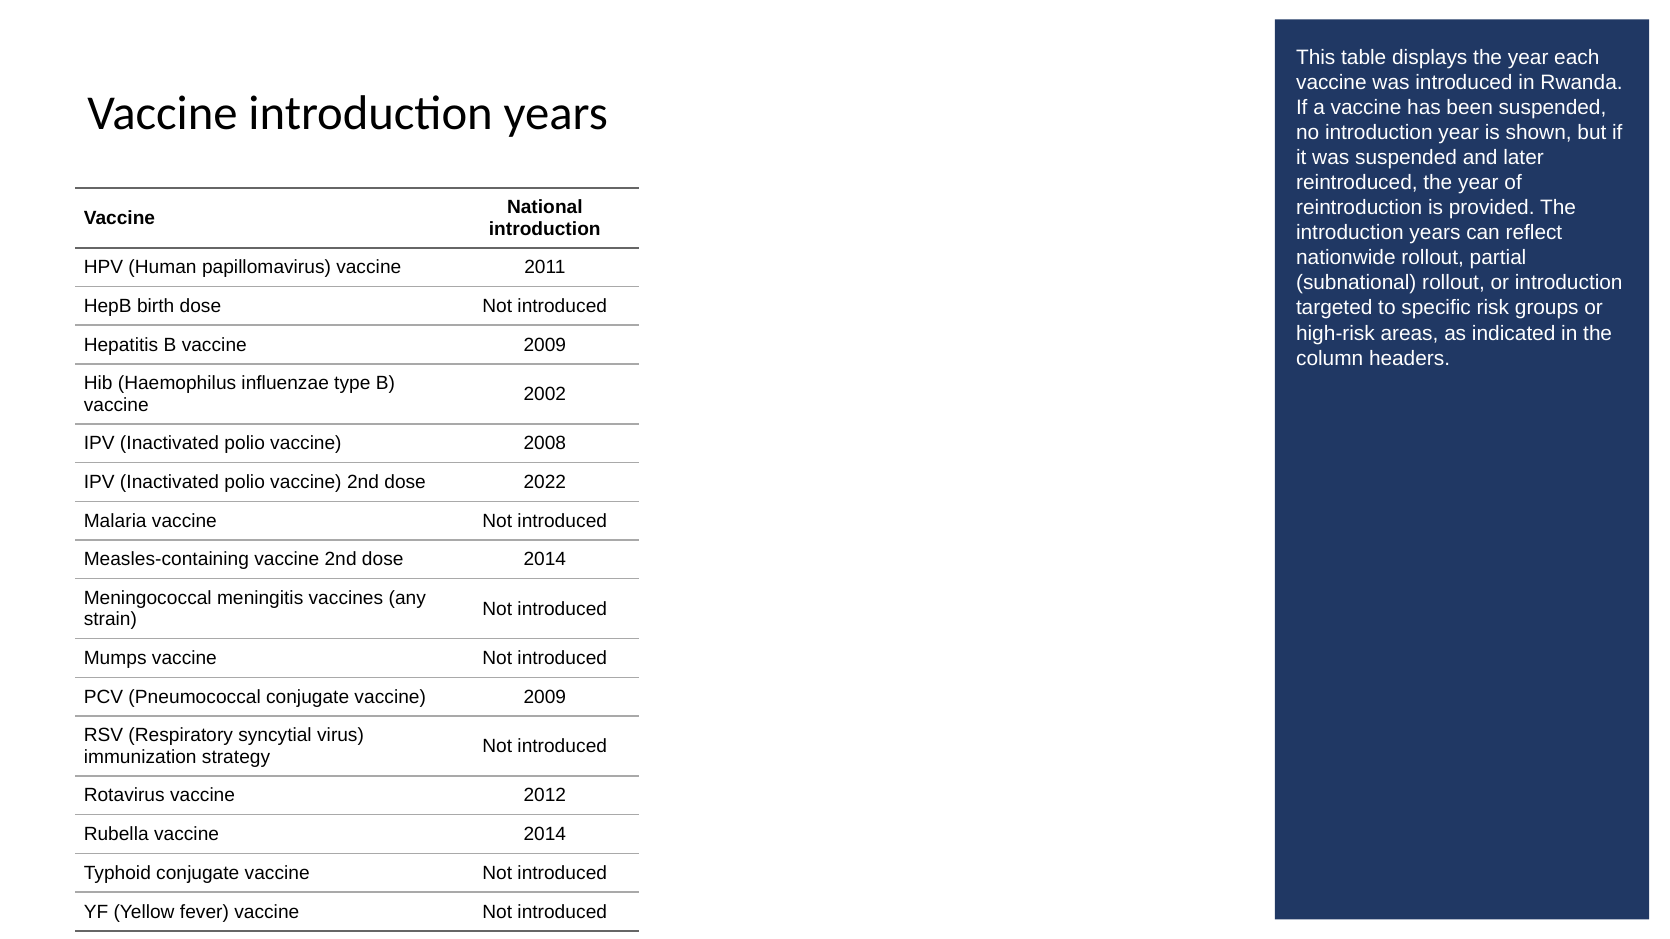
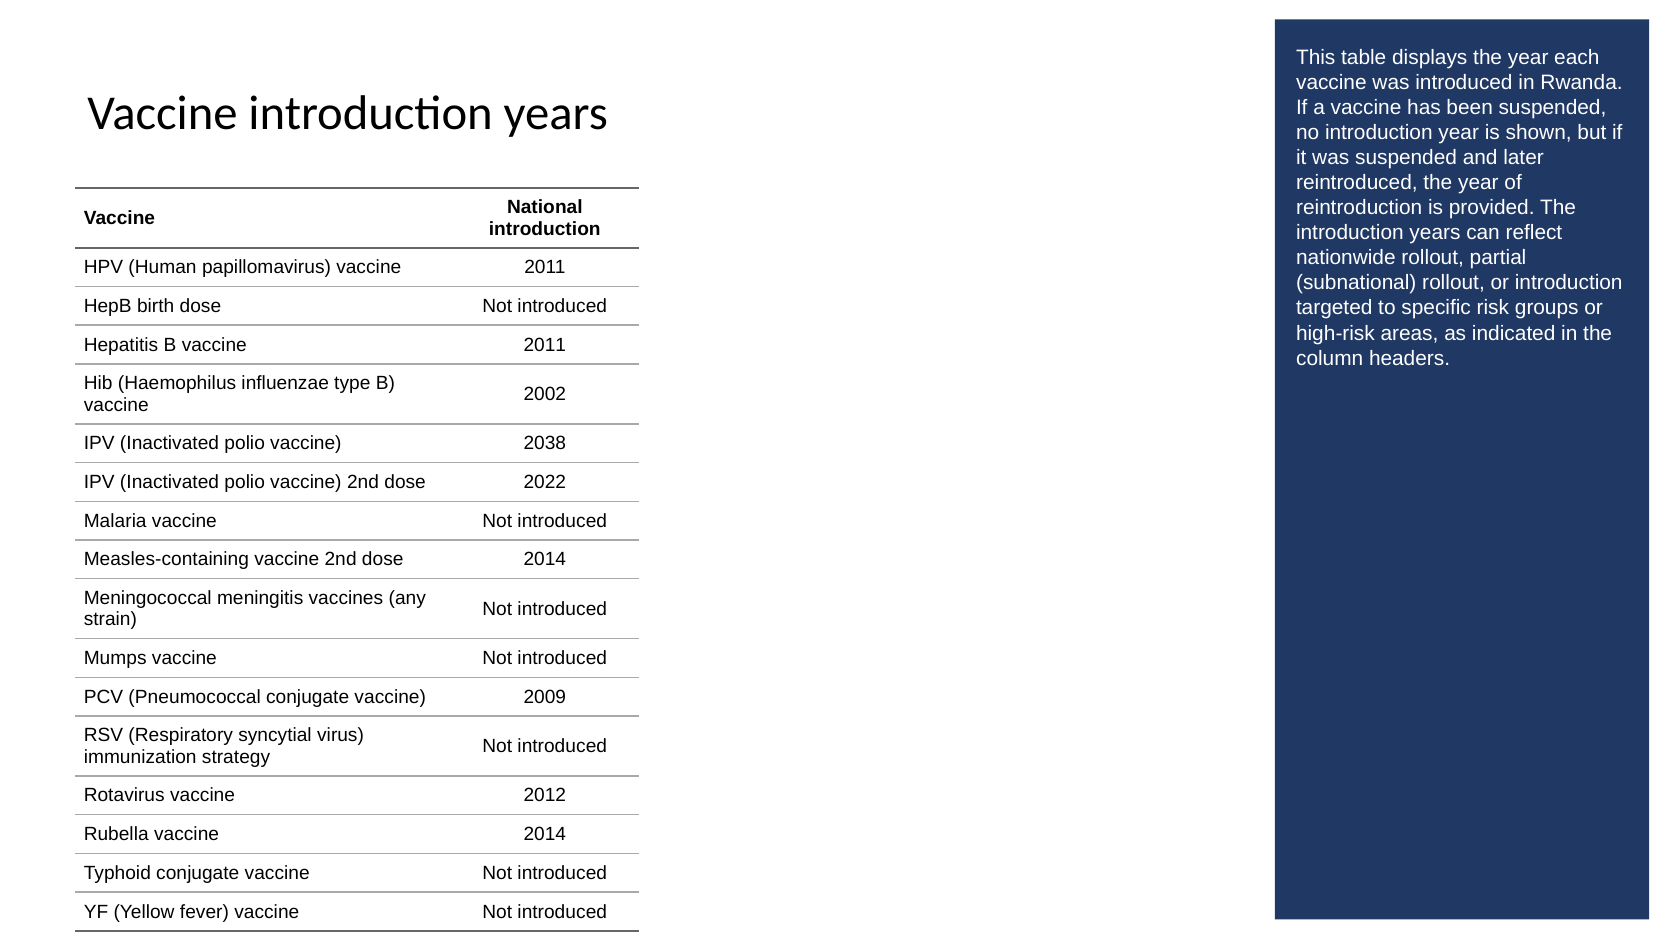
B vaccine 2009: 2009 -> 2011 (545, 345)
2008: 2008 -> 2038 (545, 444)
